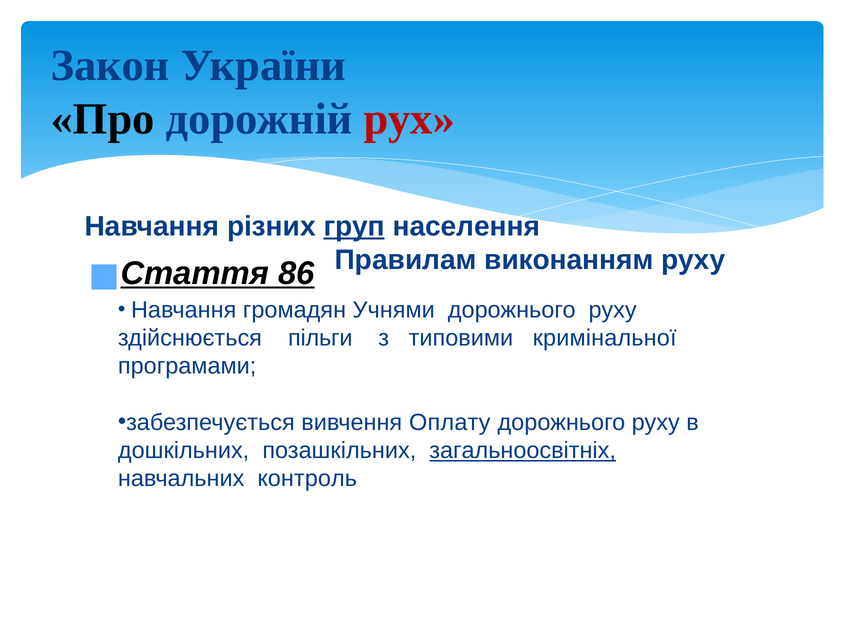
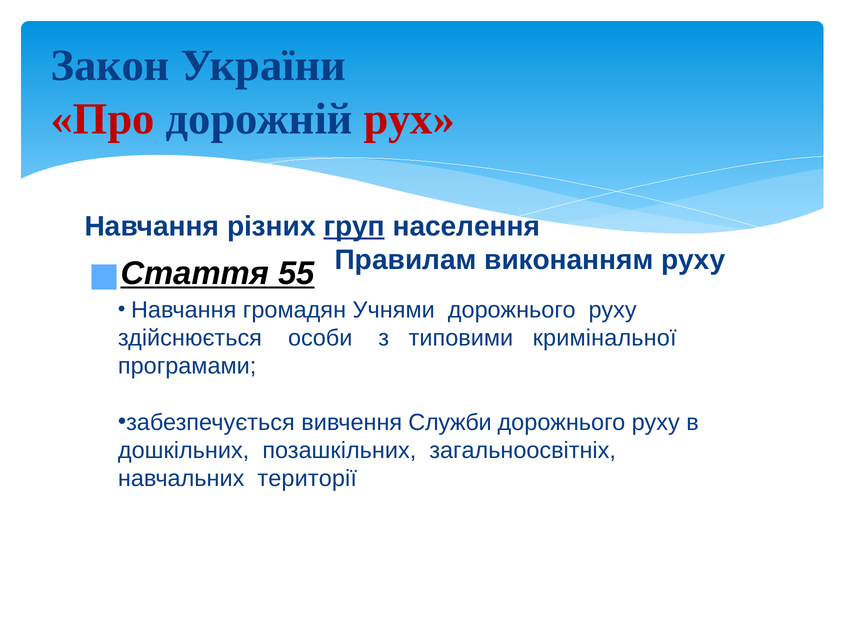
Про colour: black -> red (103, 119)
86: 86 -> 55 (296, 273)
пільги: пільги -> особи (320, 338)
Оплату: Оплату -> Служби (450, 422)
загальноосвітніх underline: present -> none (523, 451)
контроль: контроль -> території (307, 479)
